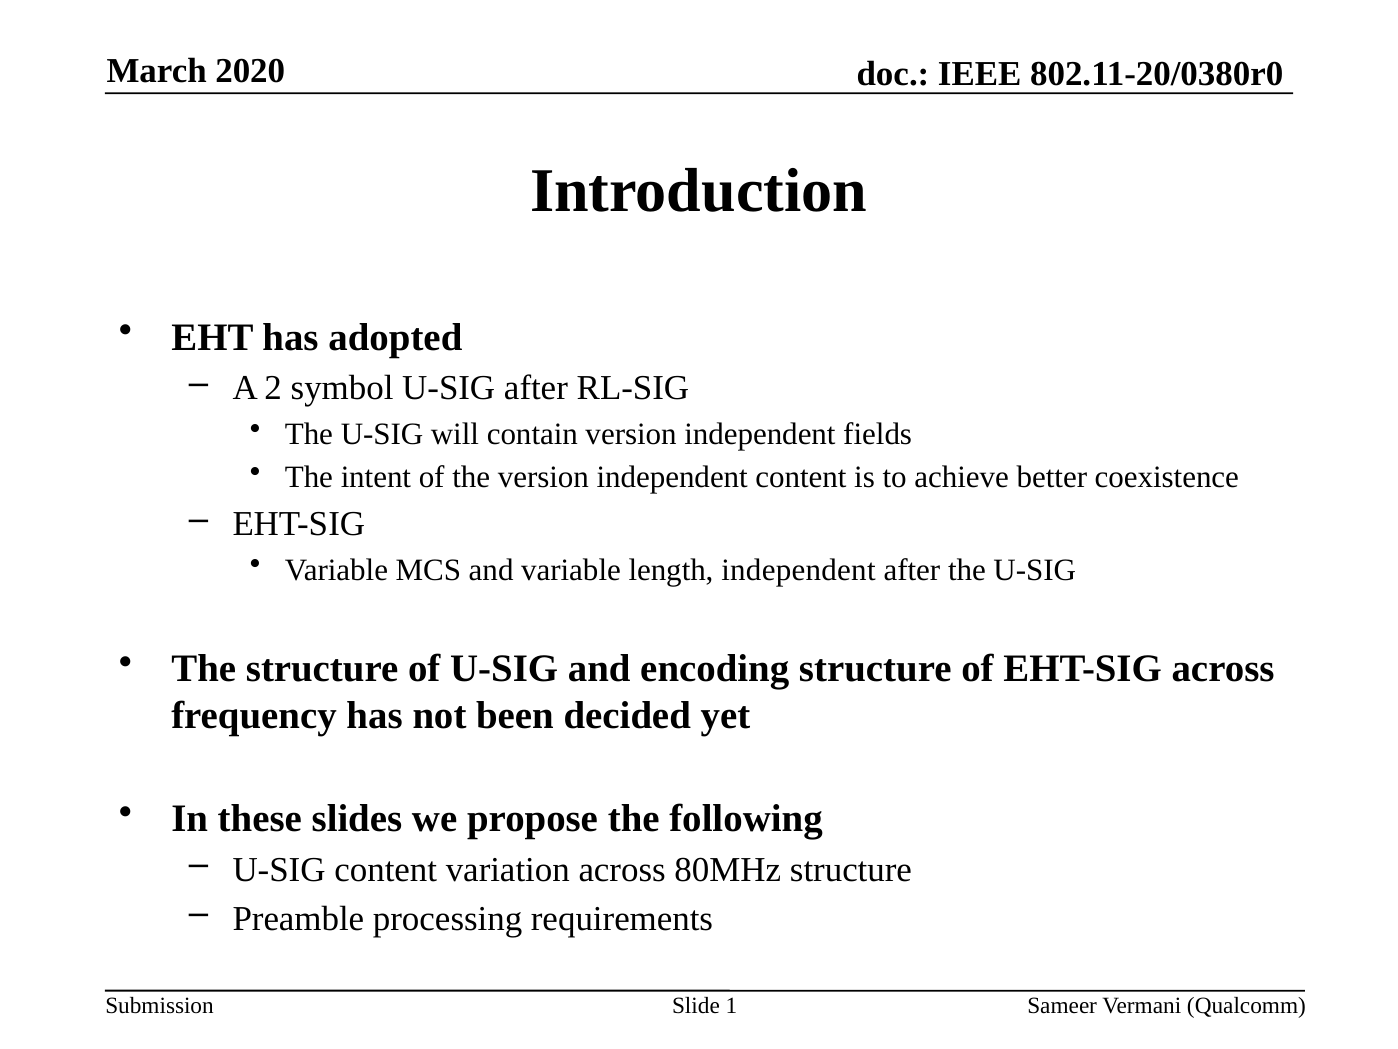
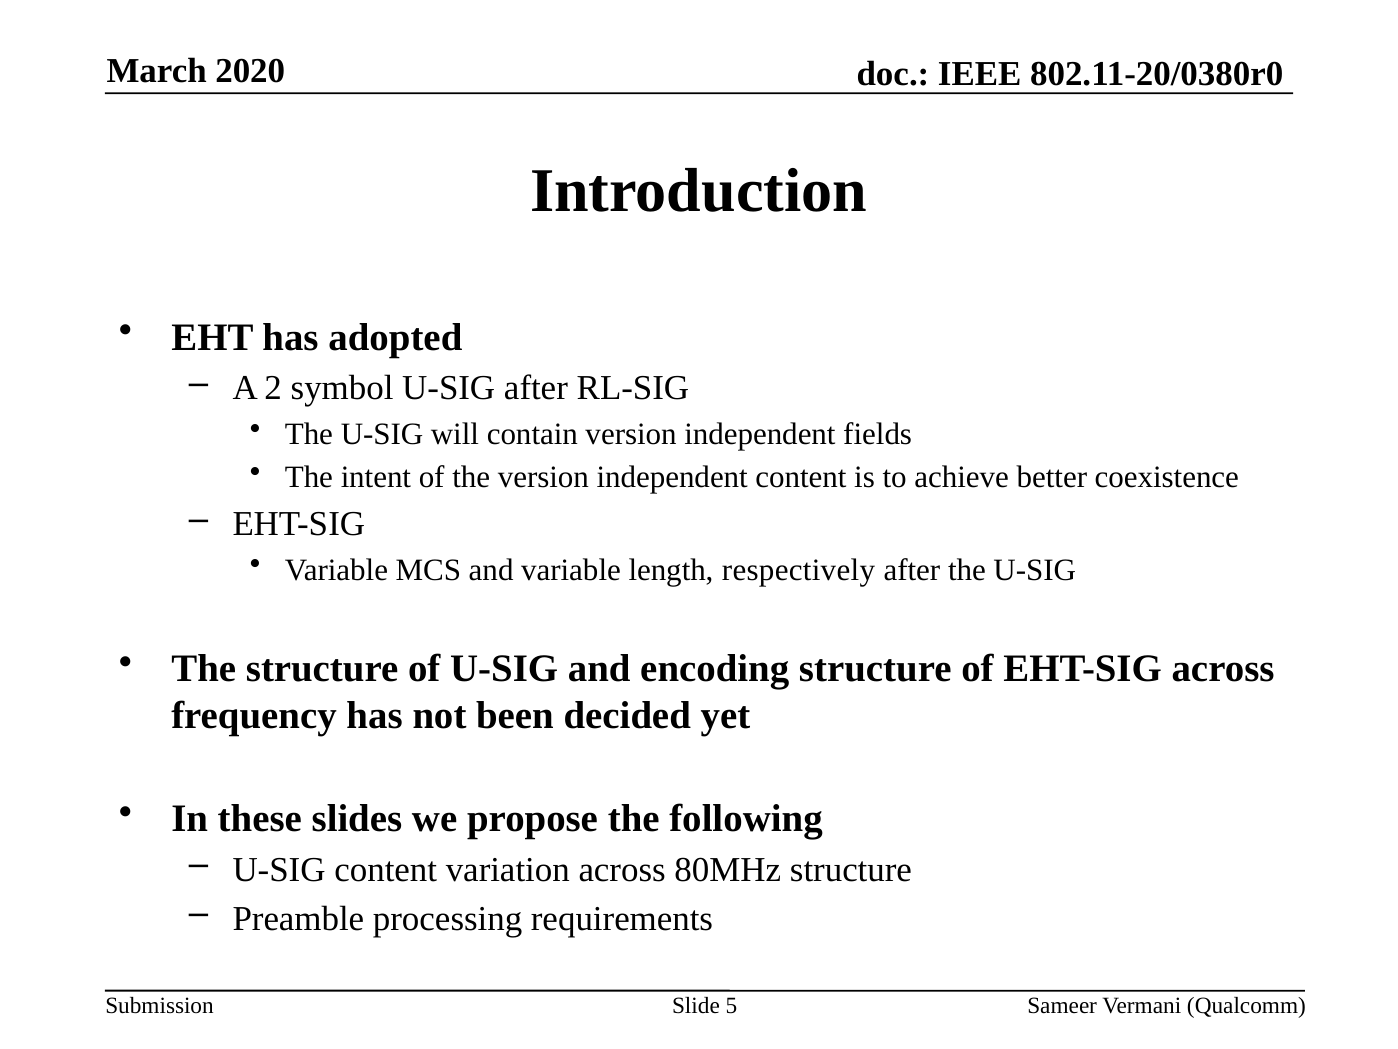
length independent: independent -> respectively (798, 570)
1: 1 -> 5 (732, 1006)
